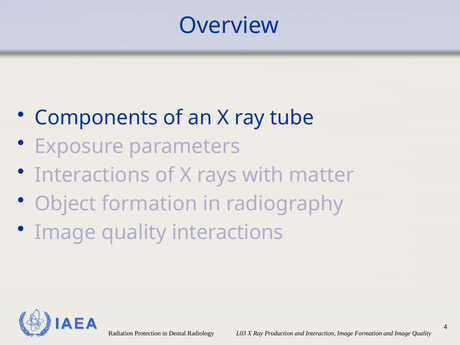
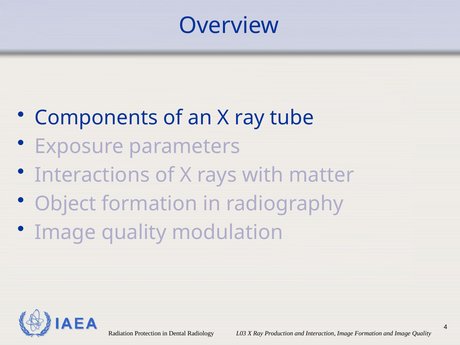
quality interactions: interactions -> modulation (227, 232)
